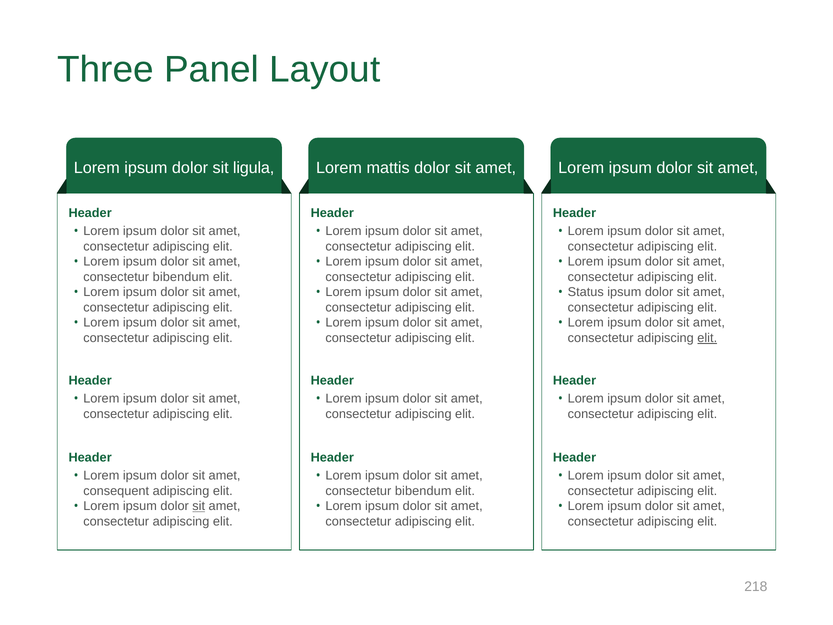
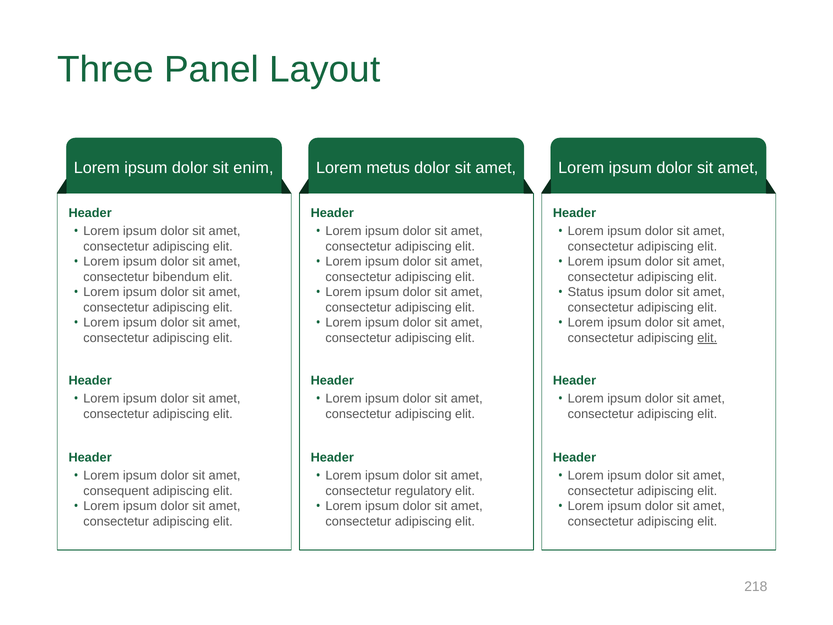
ligula: ligula -> enim (253, 168)
mattis: mattis -> metus (388, 168)
bibendum: bibendum -> regulatory (423, 491)
sit underline: present -> none (199, 506)
